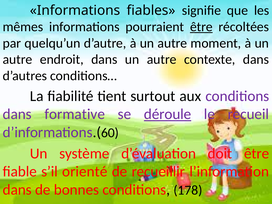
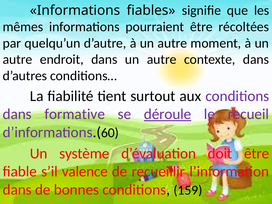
être underline: present -> none (201, 27)
orienté: orienté -> valence (85, 172)
178: 178 -> 159 (188, 190)
